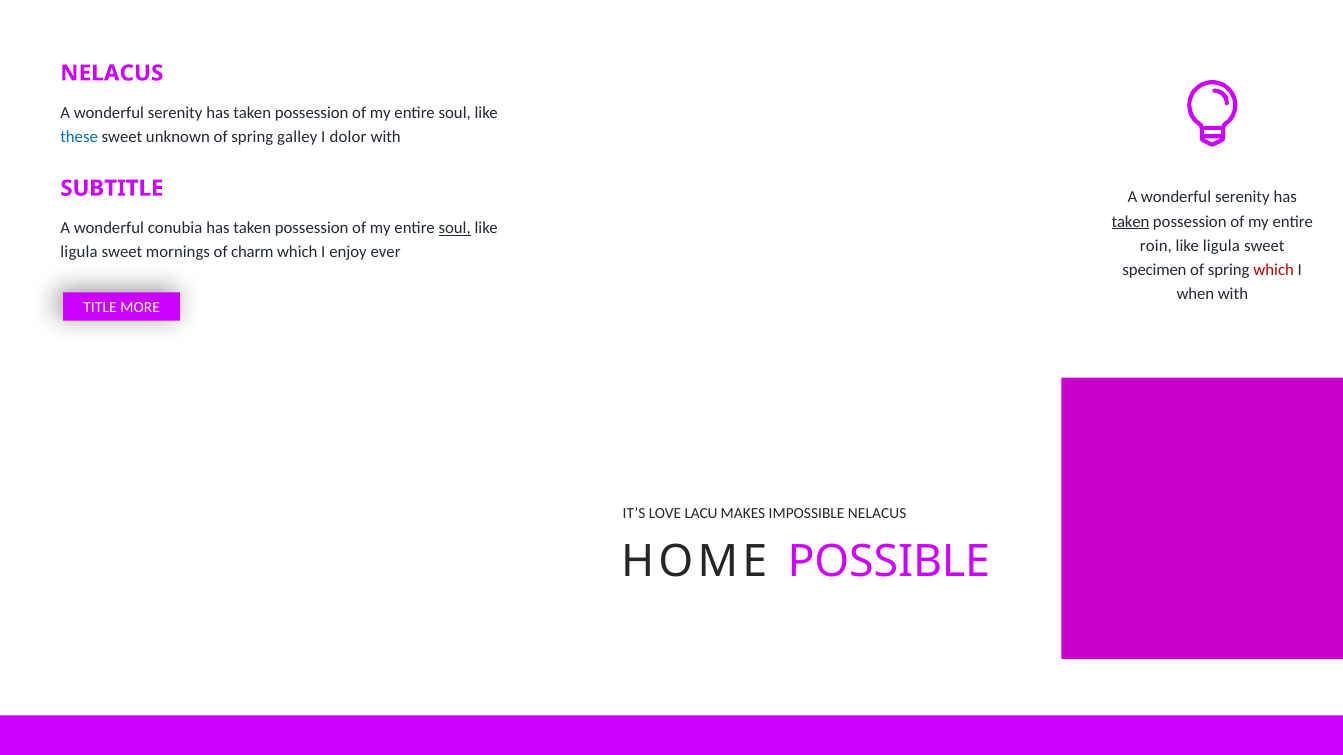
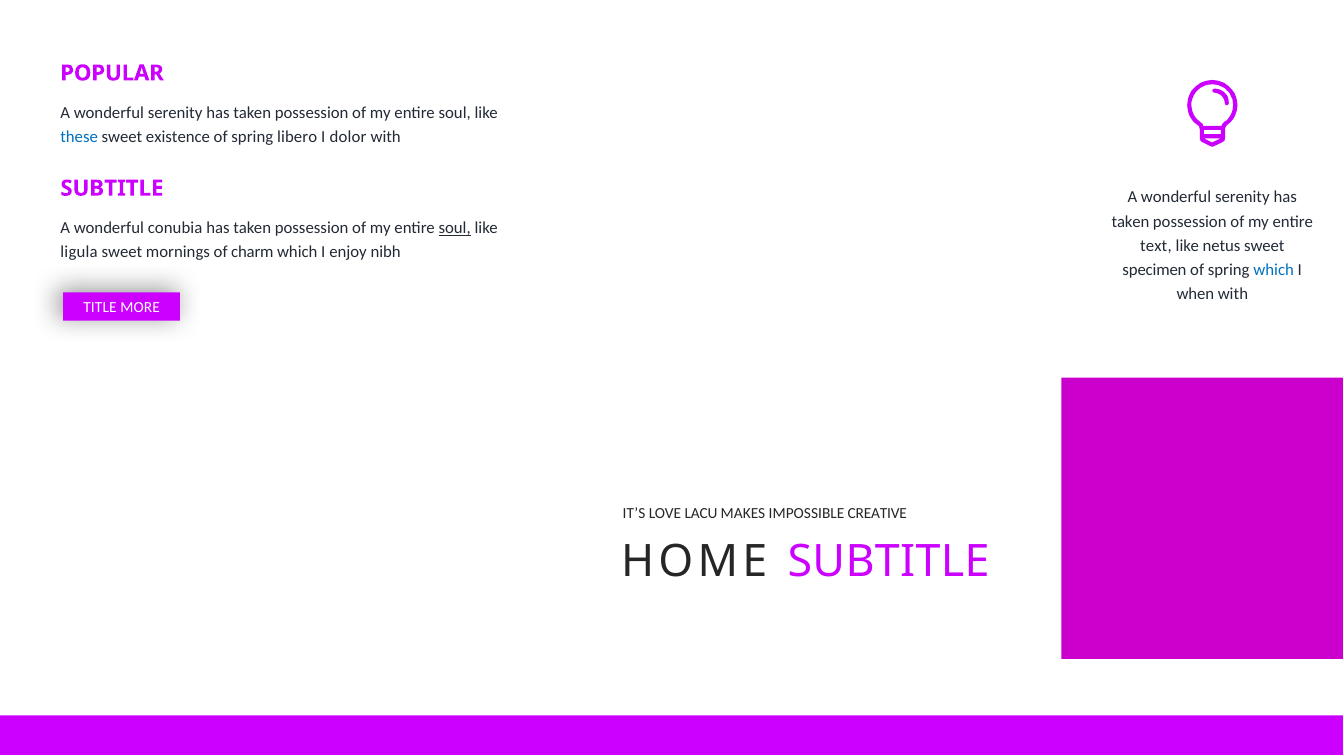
NELACUS: NELACUS -> POPULAR (112, 73)
unknown: unknown -> existence (178, 137)
galley: galley -> libero (297, 137)
taken underline: present -> none (1130, 222)
roin: roin -> text (1156, 246)
ligula: ligula -> netus (1222, 246)
ever: ever -> nibh (386, 252)
which colour: red -> blue (1274, 270)
IMPOSSIBLE NELACUS: NELACUS -> CREATIVE (877, 514)
HOME POSSIBLE: POSSIBLE -> SUBTITLE (889, 562)
